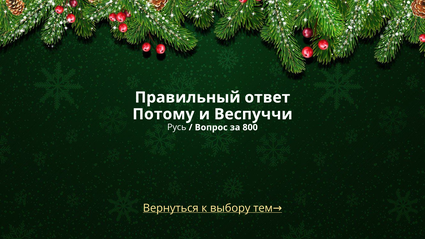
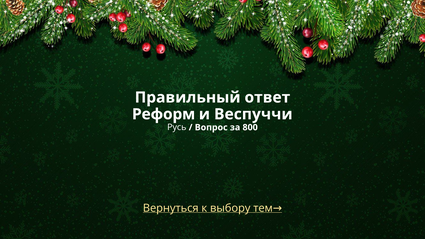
Потому: Потому -> Реформ (164, 114)
